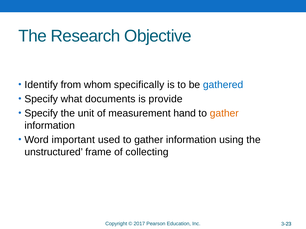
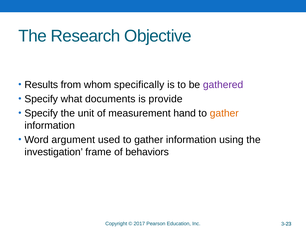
Identify: Identify -> Results (41, 85)
gathered colour: blue -> purple (223, 85)
important: important -> argument (73, 140)
unstructured: unstructured -> investigation (54, 152)
collecting: collecting -> behaviors (147, 152)
